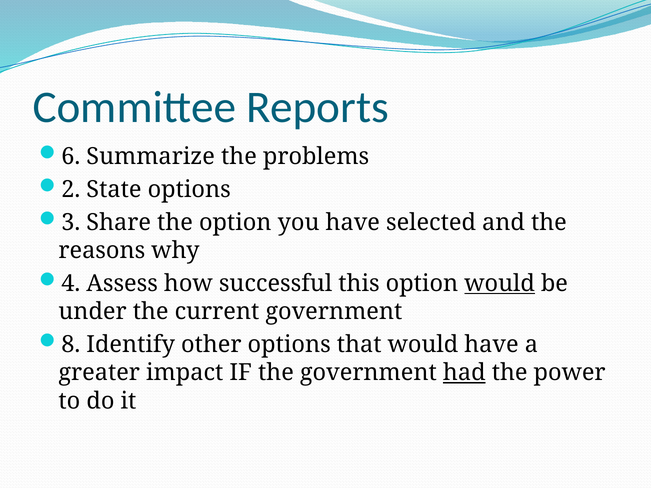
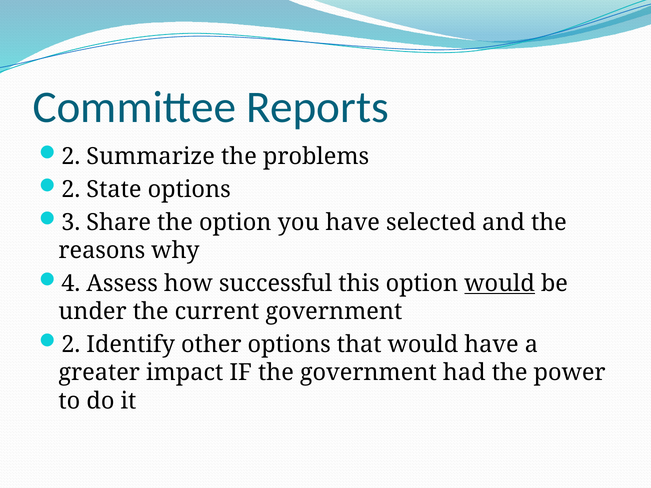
6: 6 -> 2 (71, 157)
8: 8 -> 2 (71, 345)
had underline: present -> none (464, 373)
